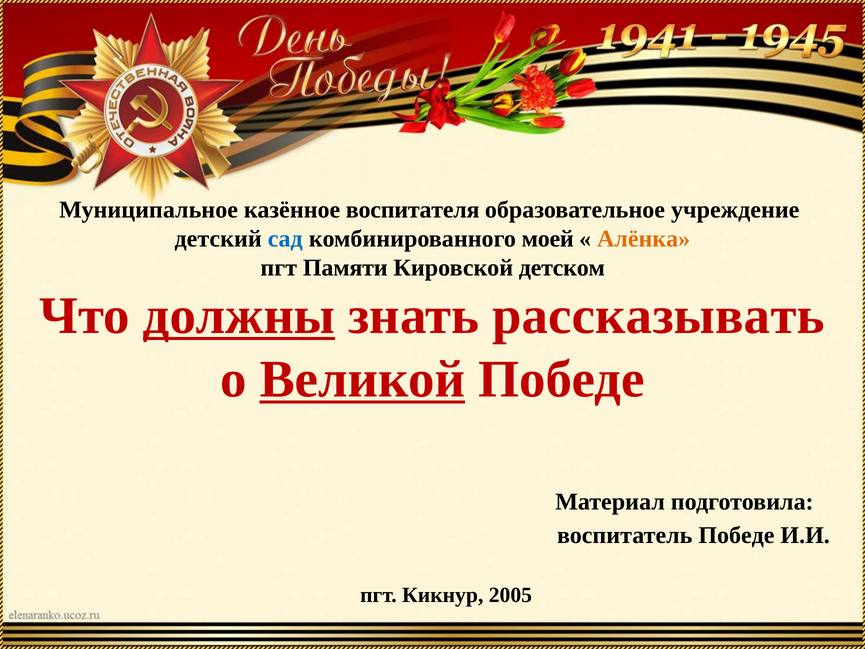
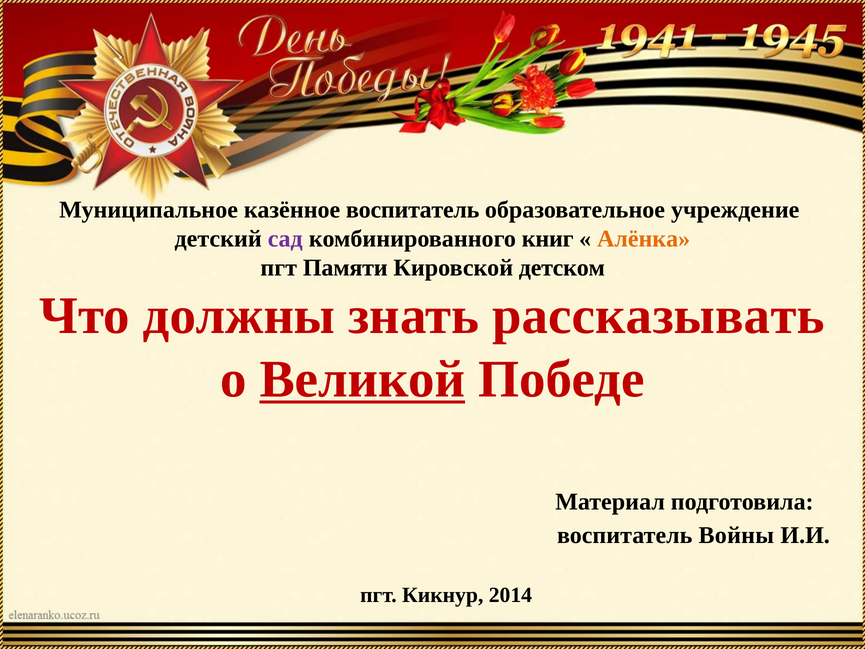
казённое воспитателя: воспитателя -> воспитатель (413, 210)
сад colour: blue -> purple (285, 239)
моей: моей -> книг (548, 239)
должны underline: present -> none (239, 316)
воспитатель Победе: Победе -> Войны (736, 535)
2005: 2005 -> 2014 (510, 595)
